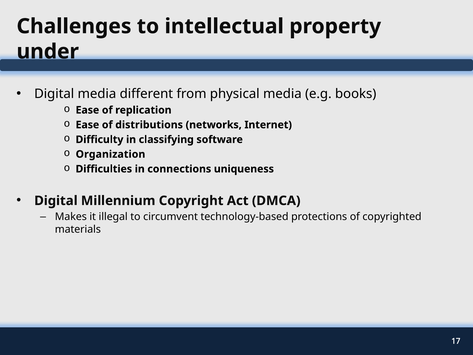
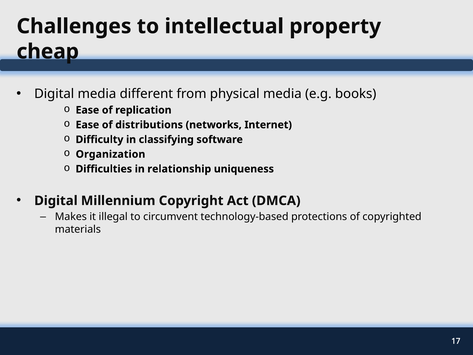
under: under -> cheap (48, 52)
connections: connections -> relationship (179, 169)
